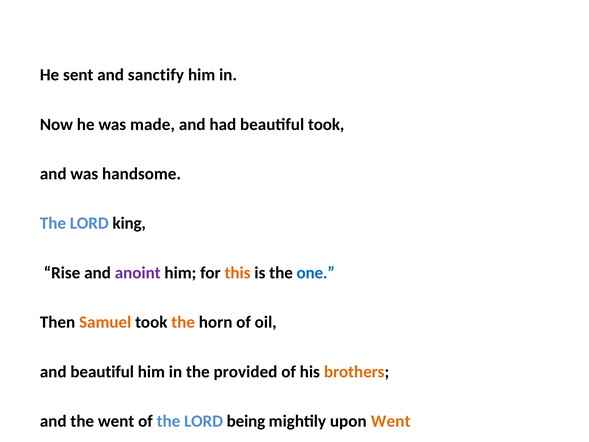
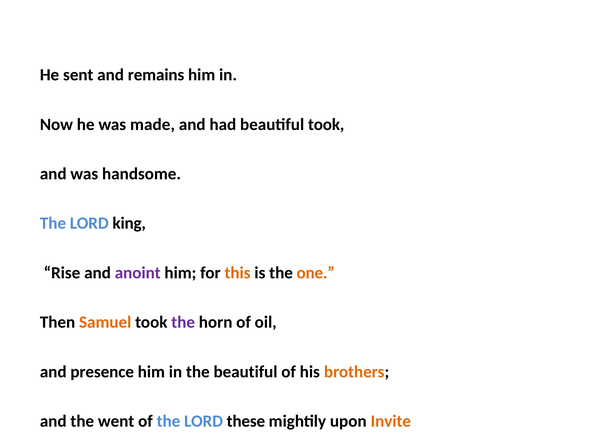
sanctify: sanctify -> remains (156, 75)
one colour: blue -> orange (316, 273)
the colour: orange -> purple (183, 322)
and beautiful: beautiful -> presence (102, 372)
the provided: provided -> beautiful (245, 372)
being: being -> these (246, 421)
upon Went: Went -> Invite (391, 421)
